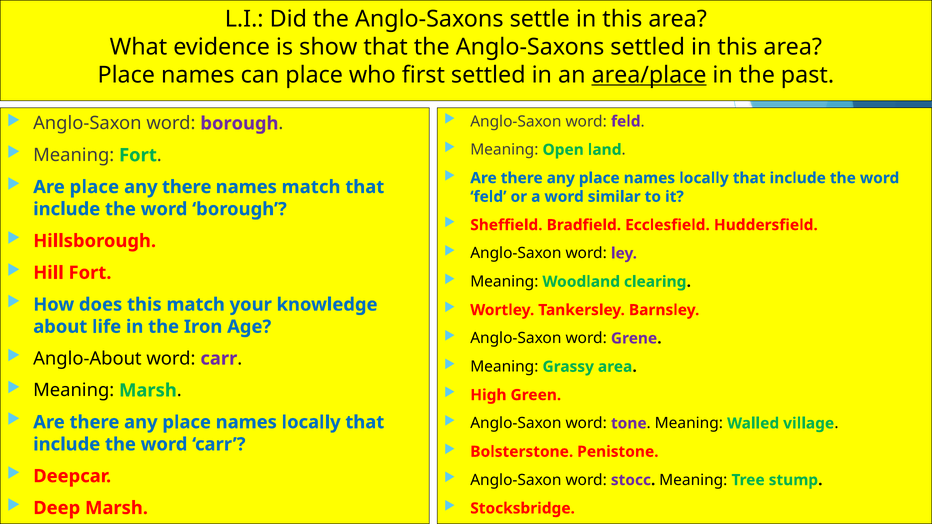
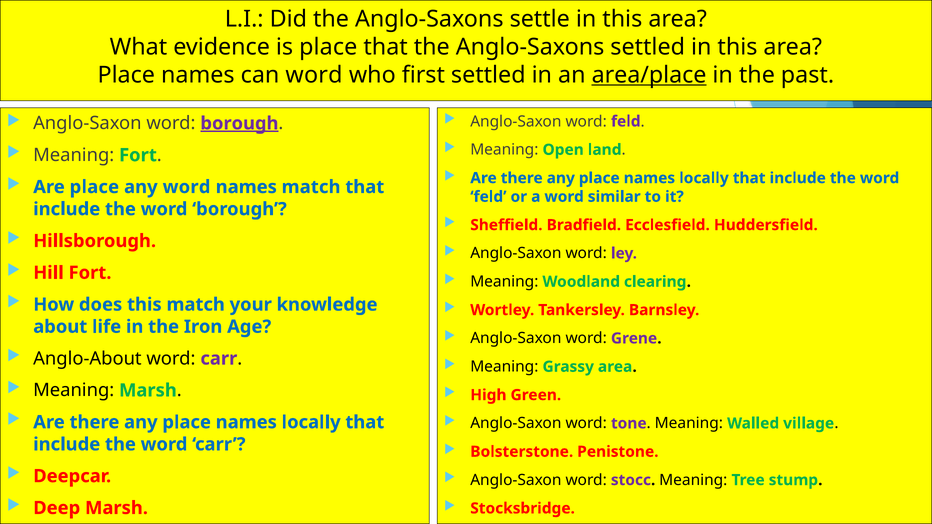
is show: show -> place (328, 47)
can place: place -> word (314, 75)
borough underline: none -> present (239, 123)
any there: there -> word (187, 187)
